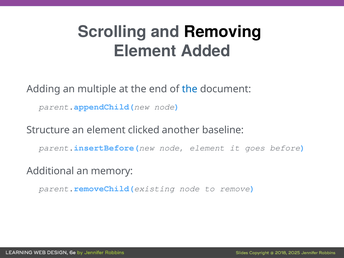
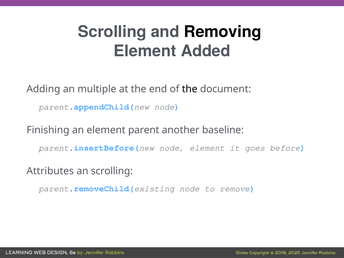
the colour: blue -> black (190, 89)
Structure: Structure -> Finishing (48, 130)
clicked: clicked -> parent (144, 130)
Additional: Additional -> Attributes (50, 171)
an memory: memory -> scrolling (112, 171)
